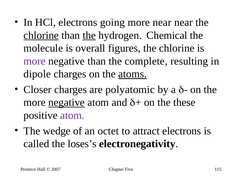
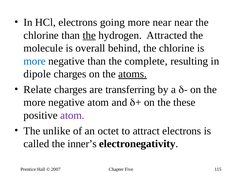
chlorine underline: present -> none (41, 35)
Chemical: Chemical -> Attracted (167, 35)
figures: figures -> behind (124, 48)
more colour: purple -> blue (35, 61)
Closer: Closer -> Relate (38, 90)
polyatomic: polyatomic -> transferring (130, 90)
negative underline: present -> none (67, 103)
wedge: wedge -> unlike (57, 131)
loses’s: loses’s -> inner’s (82, 144)
